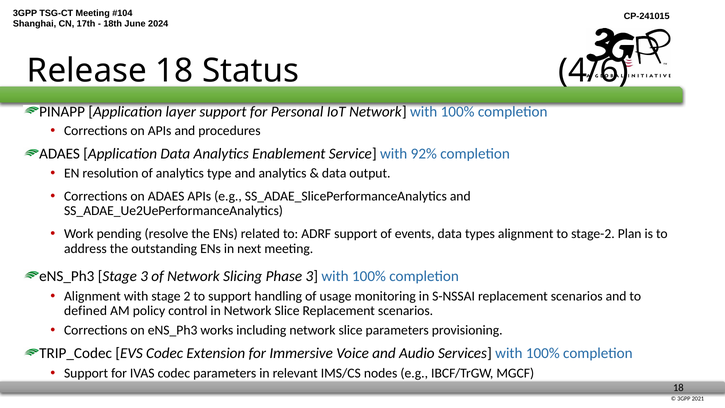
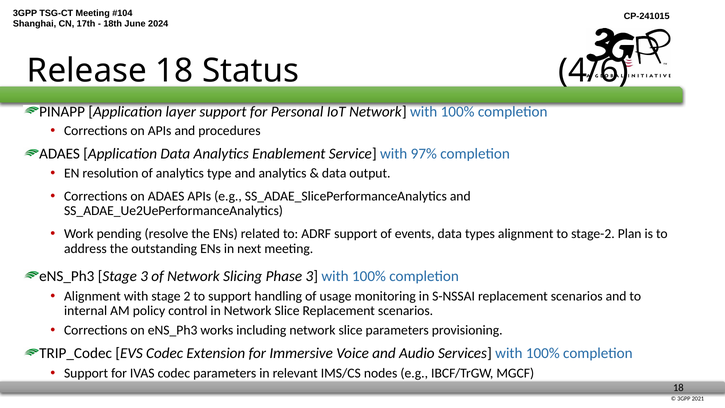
92%: 92% -> 97% (424, 154)
defined: defined -> internal (86, 311)
